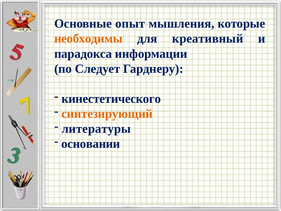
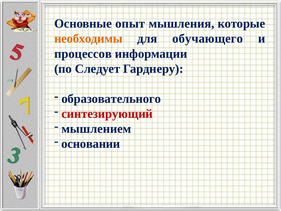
креативный: креативный -> обучающего (208, 39)
парадокса: парадокса -> процессов (83, 54)
кинестетического: кинестетического -> образовательного (111, 99)
синтезирующий colour: orange -> red (107, 114)
литературы: литературы -> мышлением (96, 129)
